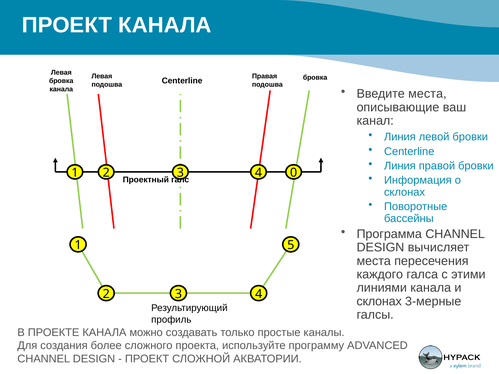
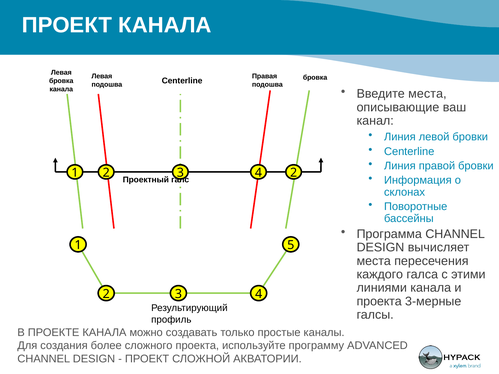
4 0: 0 -> 2 (294, 173)
склонах: склонах -> проекта (379, 302)
